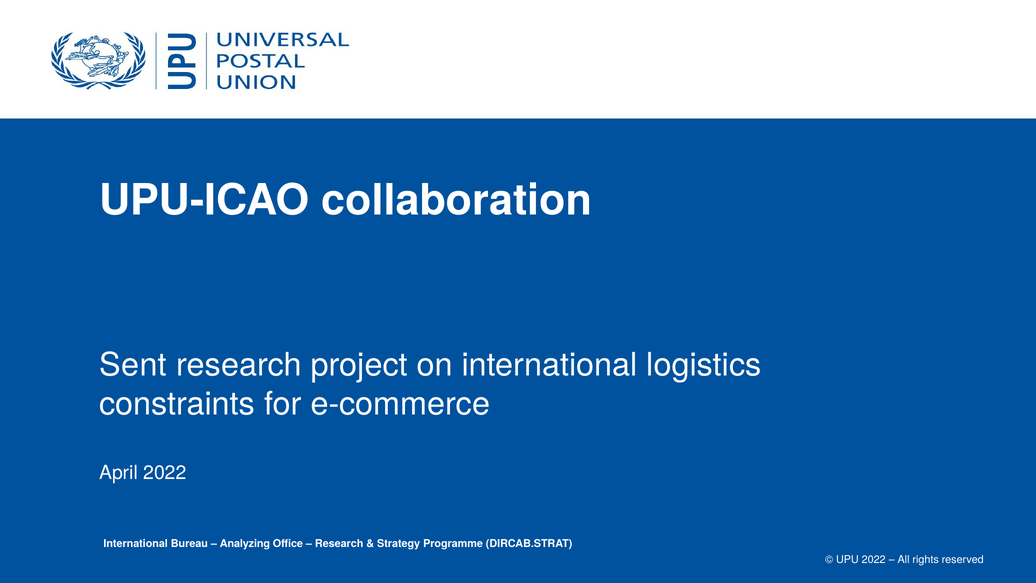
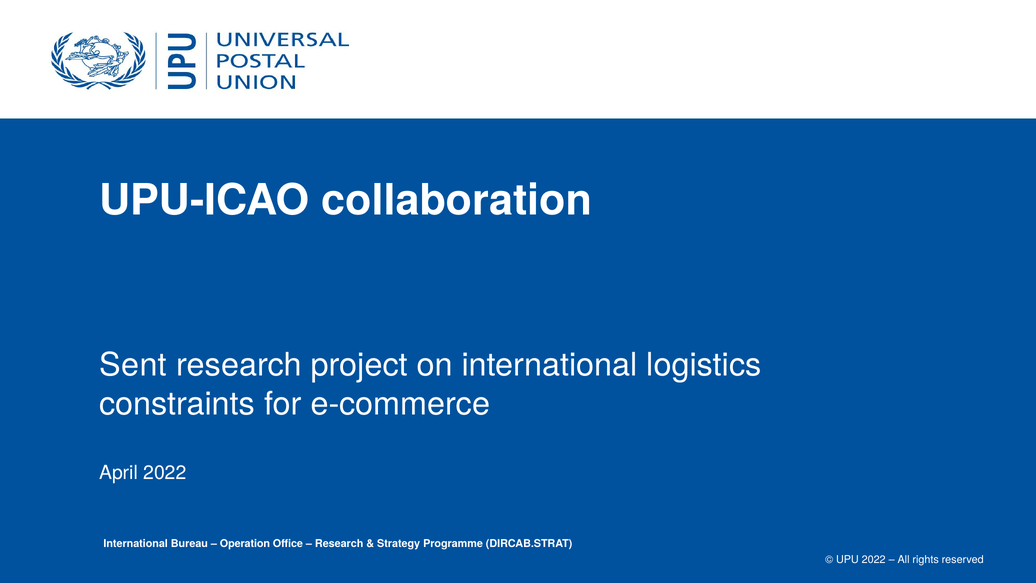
Analyzing: Analyzing -> Operation (245, 543)
